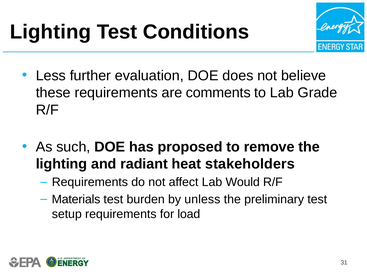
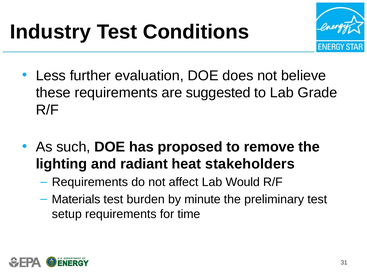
Lighting: Lighting -> Industry (50, 32)
comments: comments -> suggested (218, 93)
unless: unless -> minute (202, 199)
load: load -> time (189, 214)
